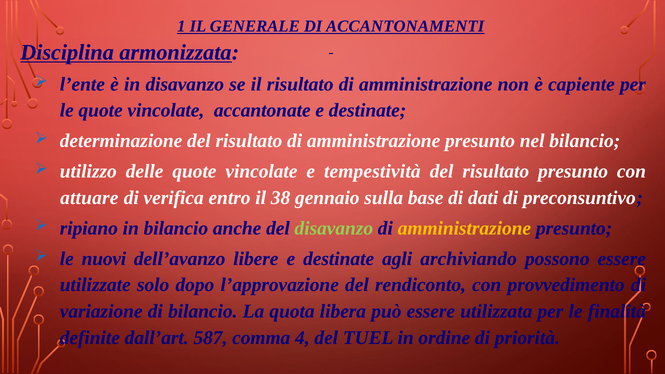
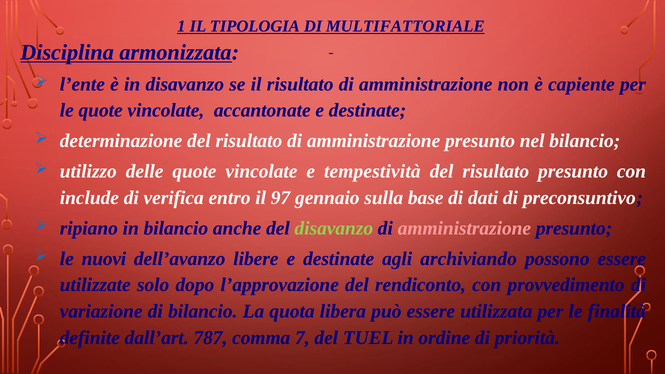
GENERALE: GENERALE -> TIPOLOGIA (255, 26)
ACCANTONAMENTI: ACCANTONAMENTI -> MULTIFATTORIALE (405, 26)
attuare: attuare -> include (89, 198)
38: 38 -> 97 (281, 198)
amministrazione colour: yellow -> pink (464, 228)
587: 587 -> 787 (210, 338)
4: 4 -> 7 (302, 338)
